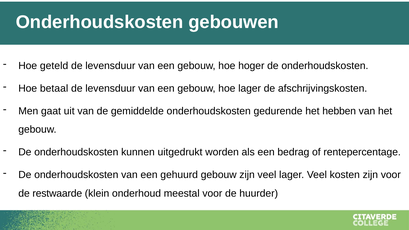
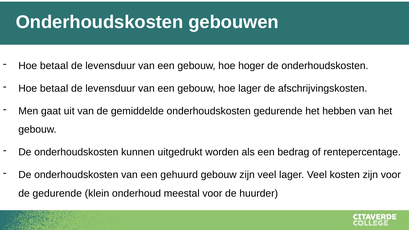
geteld: geteld -> betaal (54, 66)
de restwaarde: restwaarde -> gedurende (57, 193)
